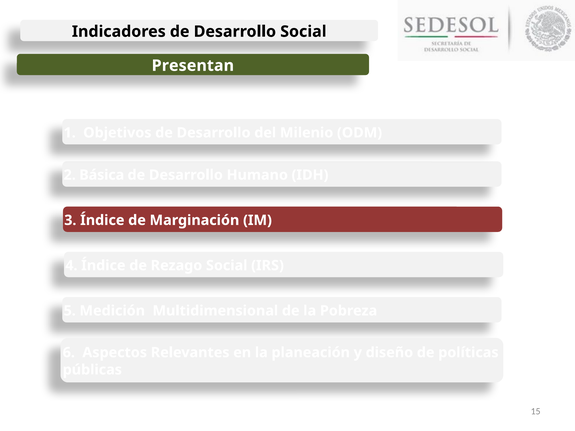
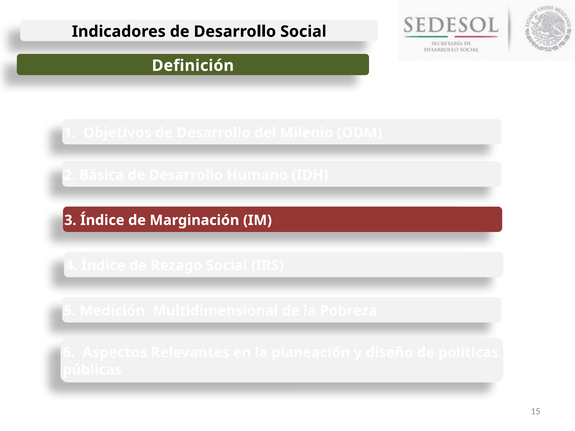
Presentan: Presentan -> Definición (193, 66)
